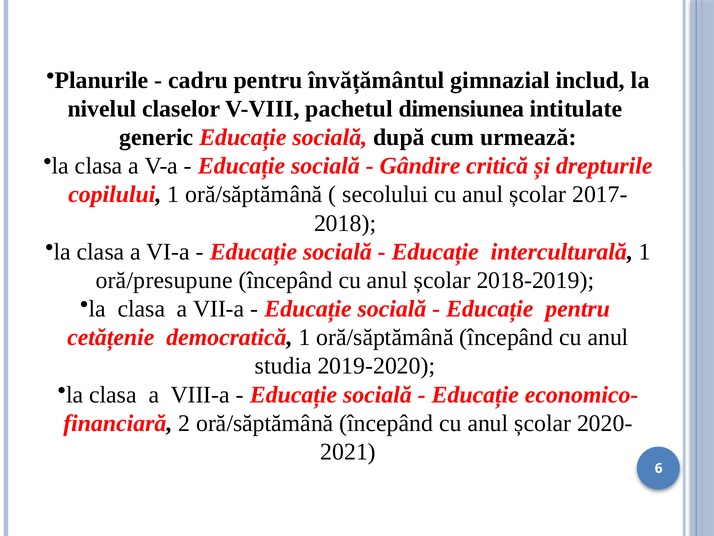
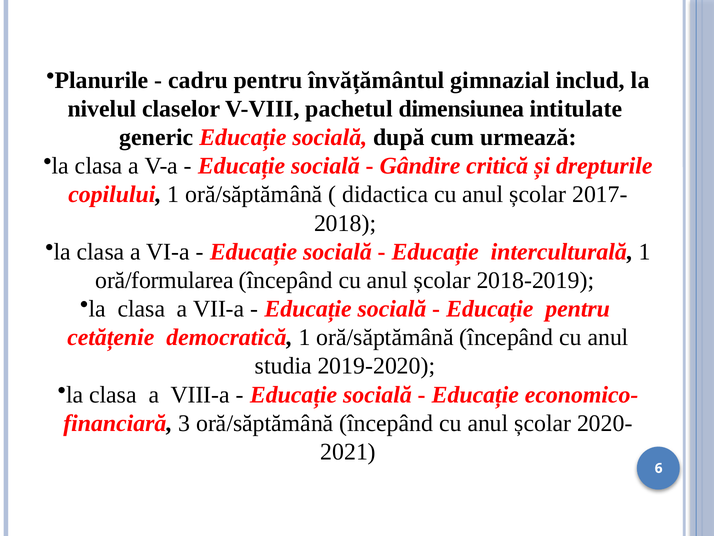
secolului: secolului -> didactica (385, 194)
oră/presupune: oră/presupune -> oră/formularea (164, 280)
2: 2 -> 3 (184, 423)
